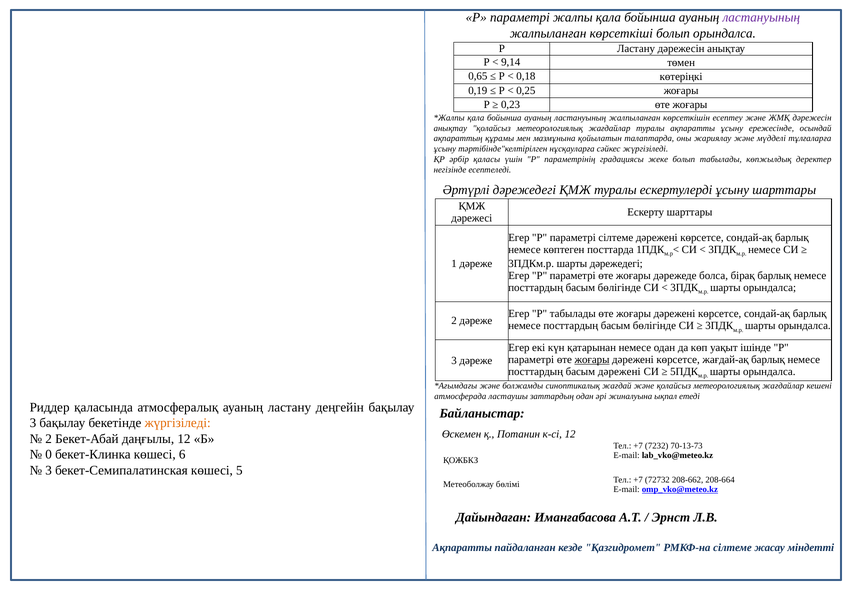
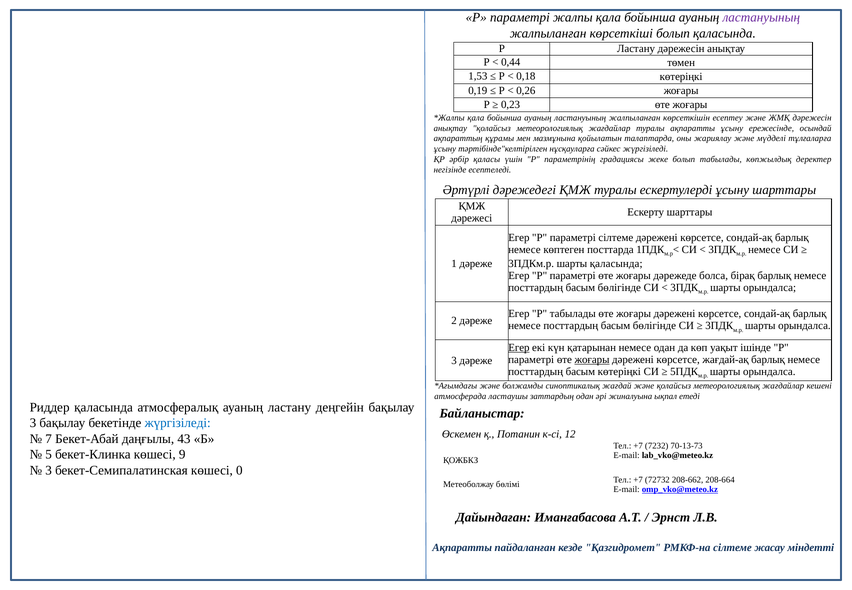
болып орындалса: орындалса -> қаласында (724, 33)
9,14: 9,14 -> 0,44 (511, 62)
0,65: 0,65 -> 1,53 (478, 76)
0,25: 0,25 -> 0,26 (526, 90)
шарты дәрежедегі: дәрежедегі -> қаласында (616, 263)
Егер underline: none -> present (519, 347)
басым дәрежені: дәрежені -> көтеріңкі (619, 371)
жүргізіледі colour: orange -> blue (178, 423)
2: 2 -> 7 (49, 439)
даңғылы 12: 12 -> 43 (184, 439)
0: 0 -> 5 (49, 454)
6: 6 -> 9 (182, 454)
5: 5 -> 0 (239, 470)
